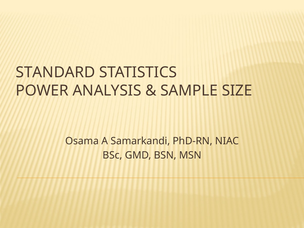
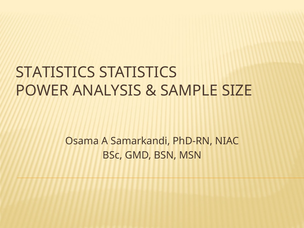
STANDARD: STANDARD -> STATISTICS (55, 72)
